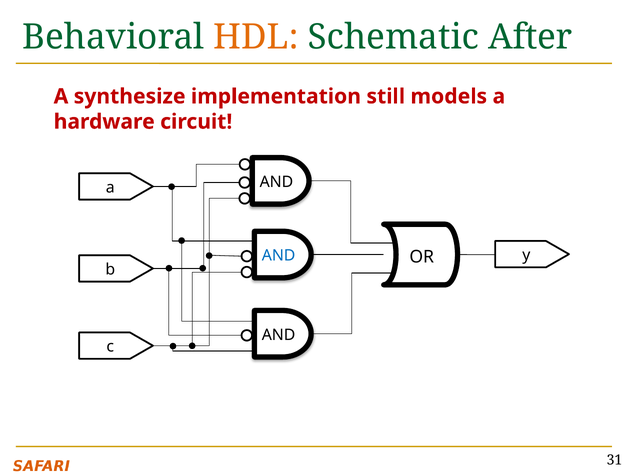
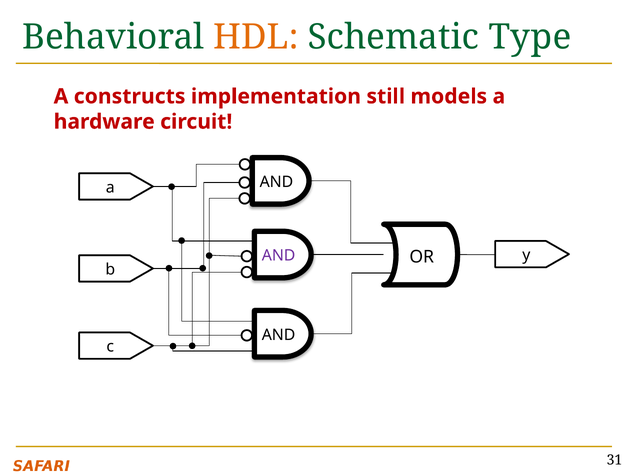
After: After -> Type (530, 37)
synthesize: synthesize -> constructs (130, 96)
AND colour: blue -> purple (279, 256)
